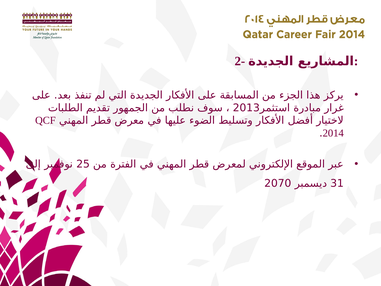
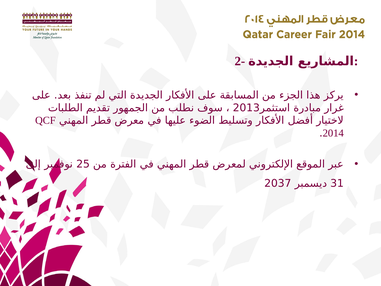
2070: 2070 -> 2037 (278, 183)
